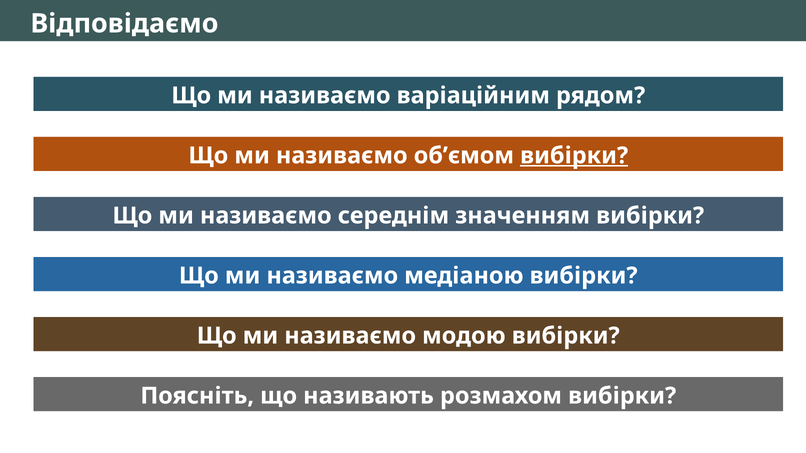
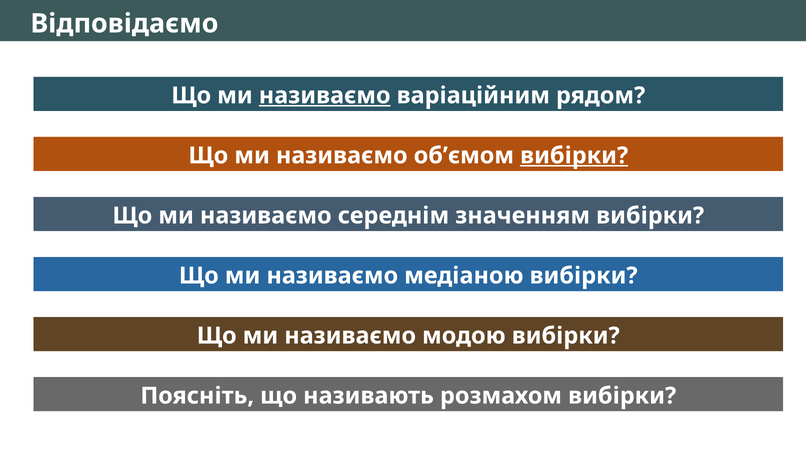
називаємо underline: none -> present (325, 96)
